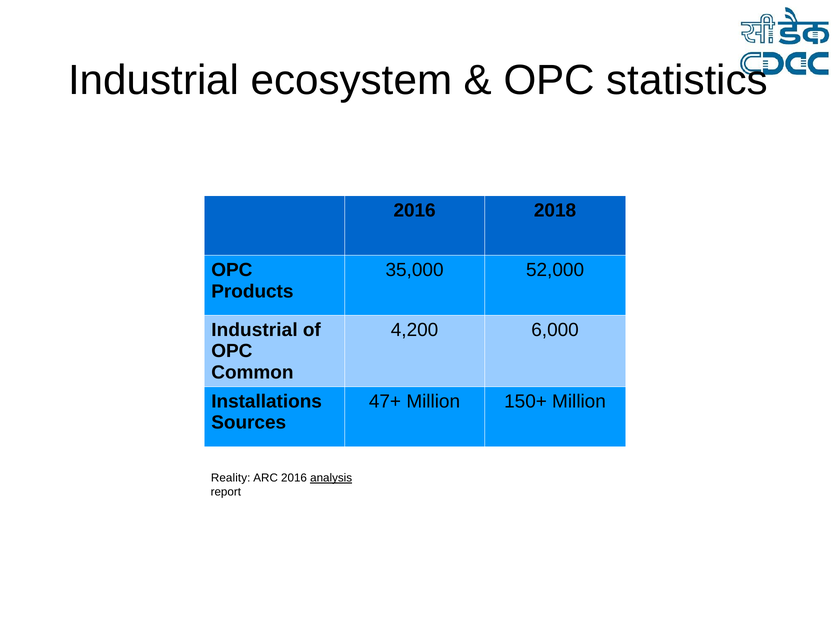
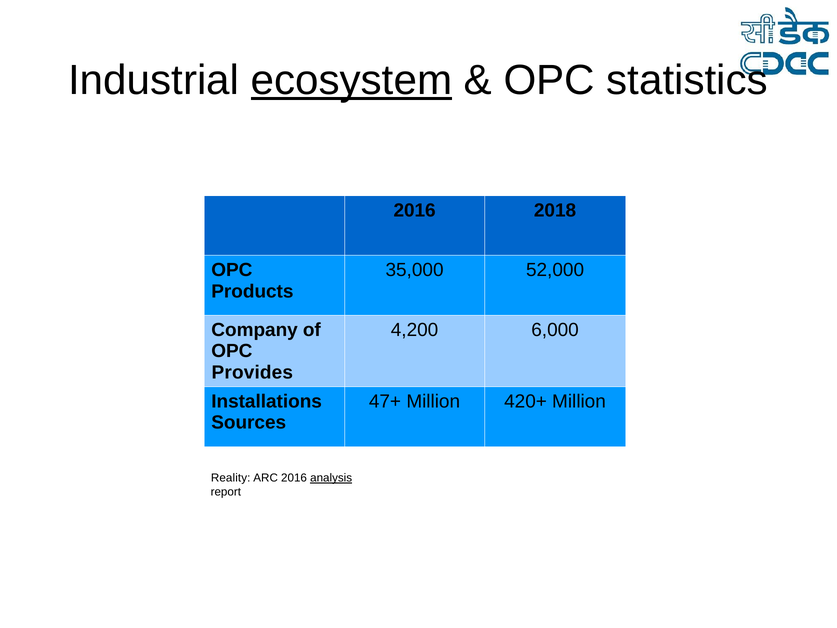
ecosystem underline: none -> present (352, 80)
Industrial: Industrial -> Company (255, 330)
Common: Common -> Provides (252, 372)
150+: 150+ -> 420+ (526, 401)
